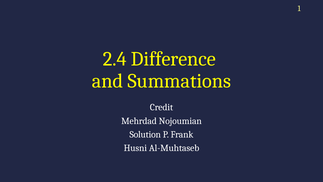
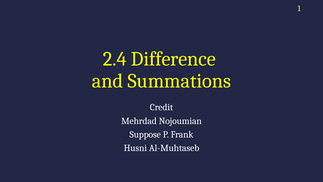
Solution: Solution -> Suppose (145, 134)
